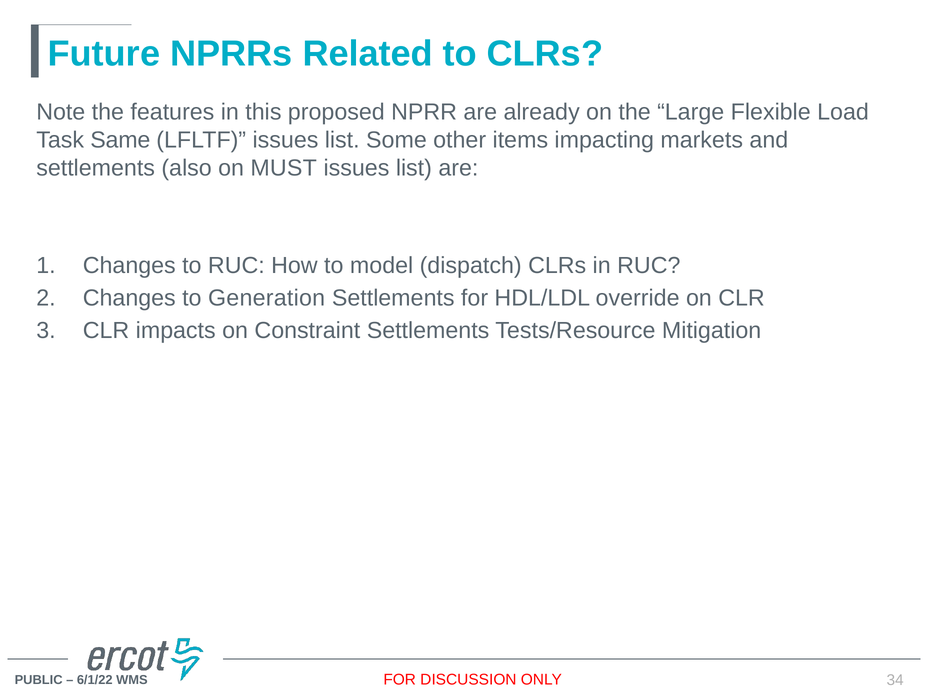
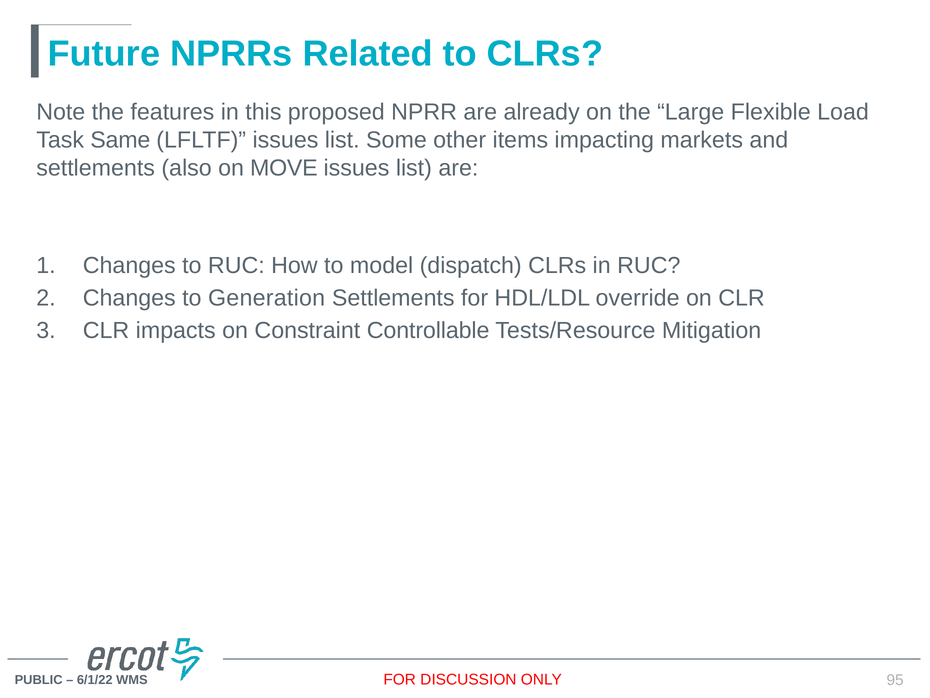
MUST: MUST -> MOVE (284, 168)
Constraint Settlements: Settlements -> Controllable (428, 331)
34: 34 -> 95 (895, 680)
